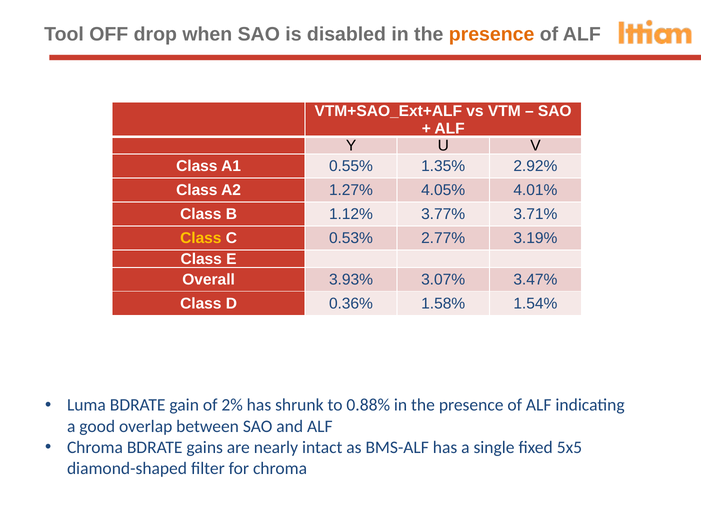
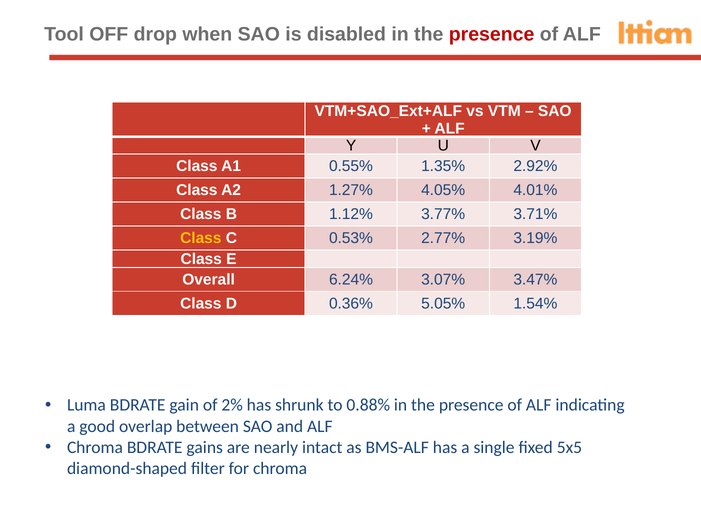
presence colour: orange -> red (492, 34)
3.93%: 3.93% -> 6.24% (351, 279)
1.58%: 1.58% -> 5.05% (443, 303)
